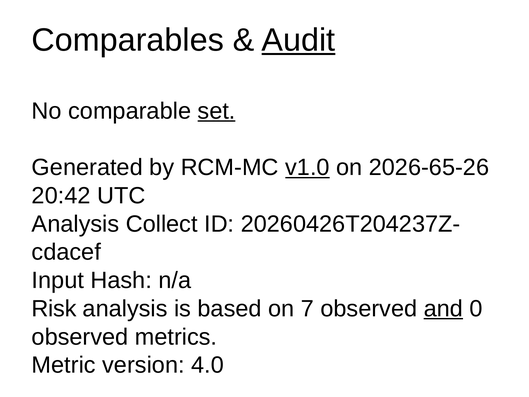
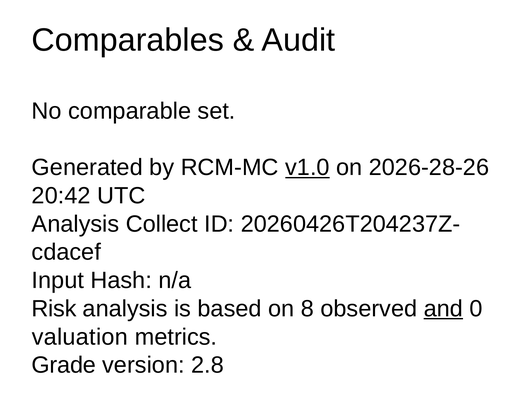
Audit underline: present -> none (298, 40)
set underline: present -> none (217, 111)
2026-65-26: 2026-65-26 -> 2026-28-26 (429, 167)
7: 7 -> 8 (307, 308)
observed: observed -> valuation (80, 337)
Metric: Metric -> Grade (64, 365)
4.0: 4.0 -> 2.8 (207, 365)
